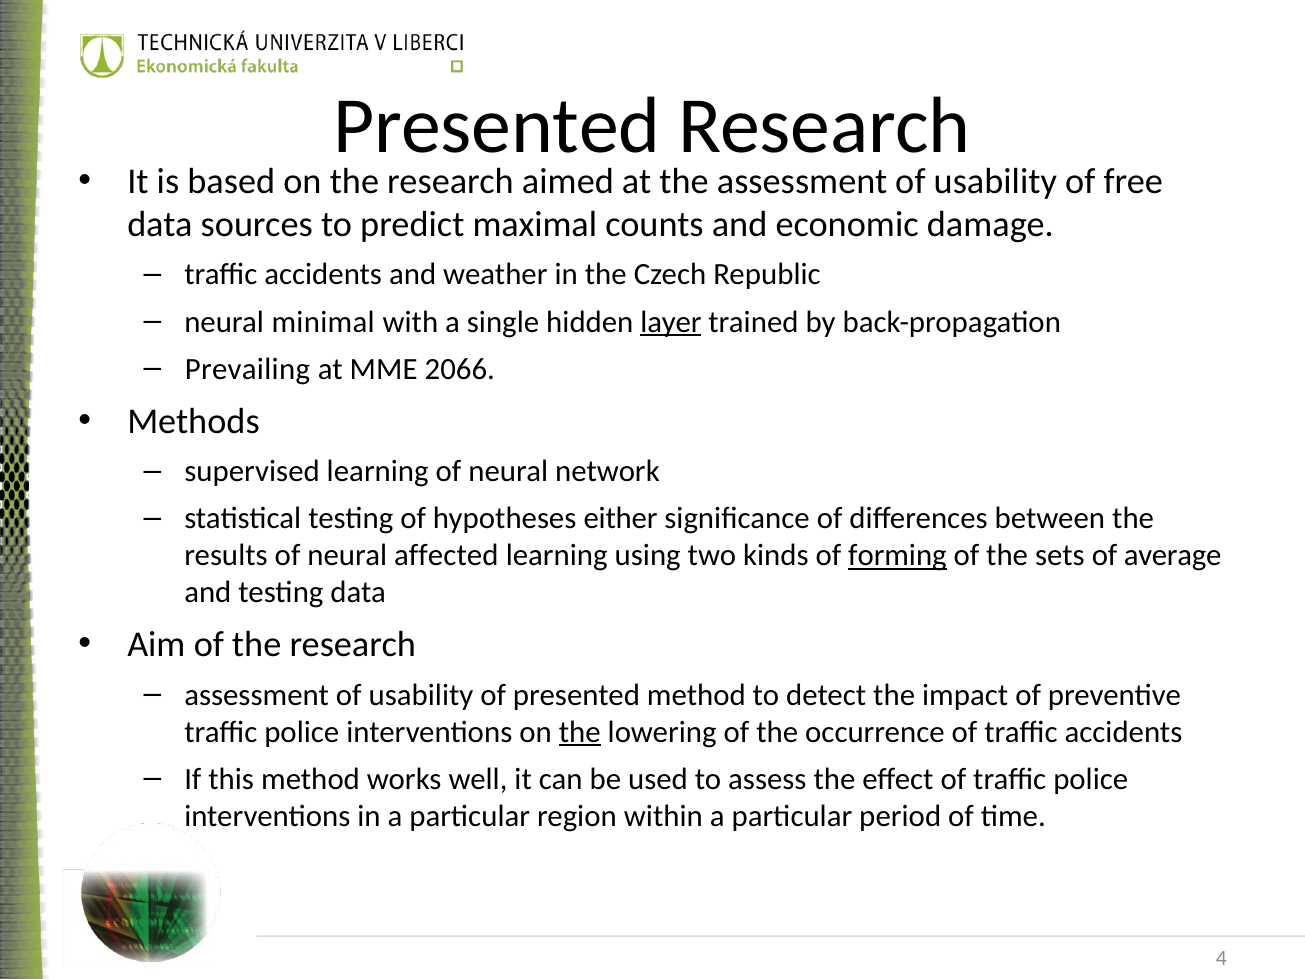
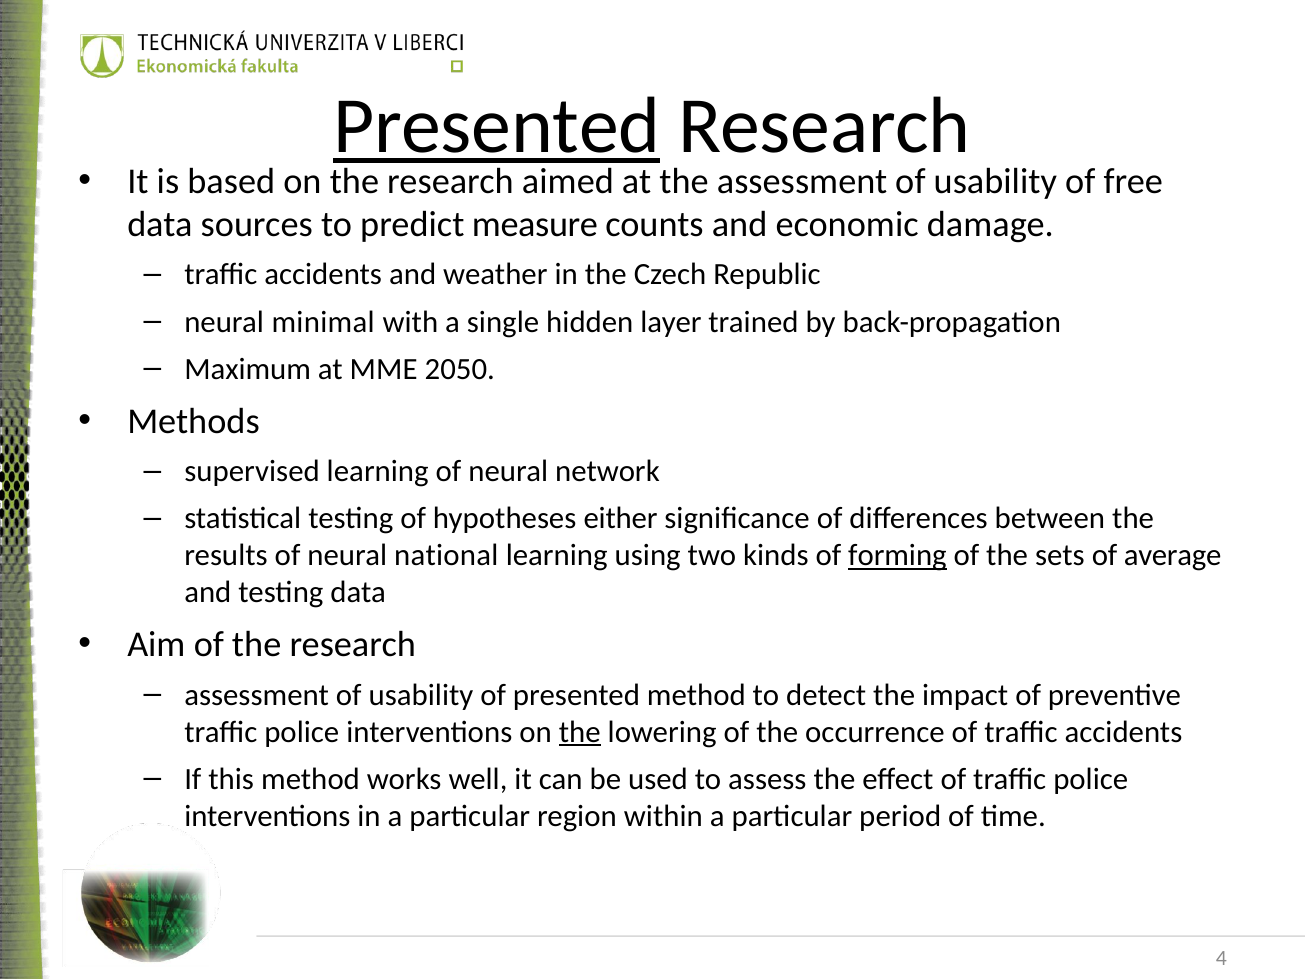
Presented underline: none -> present (497, 126)
maximal: maximal -> measure (535, 225)
layer underline: present -> none (671, 322)
Prevailing: Prevailing -> Maximum (248, 369)
2066: 2066 -> 2050 (460, 369)
affected: affected -> national (446, 555)
